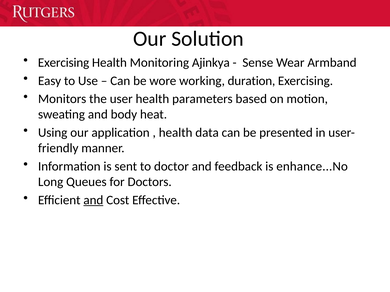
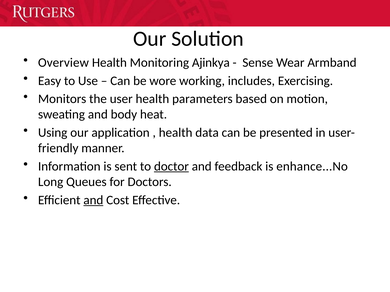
Exercising: Exercising -> Overview (63, 63)
duration: duration -> includes (251, 81)
doctor underline: none -> present (171, 167)
